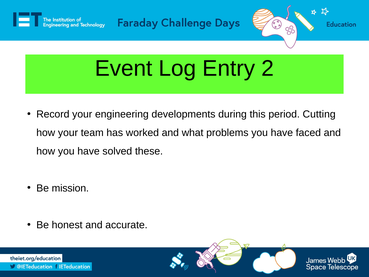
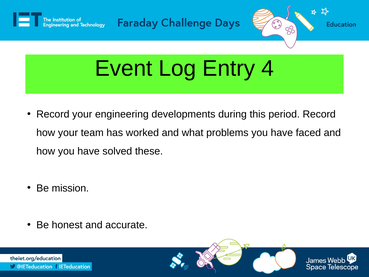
2: 2 -> 4 (268, 68)
period Cutting: Cutting -> Record (319, 114)
